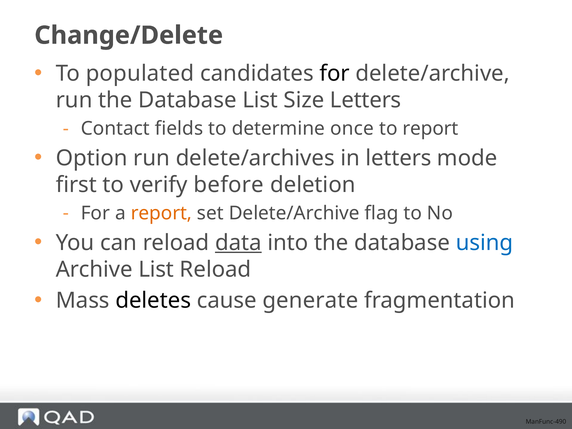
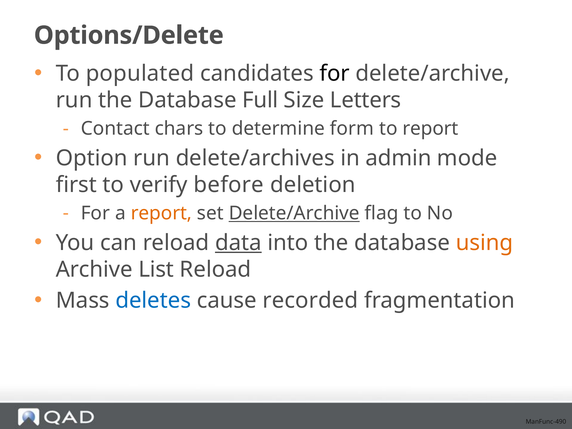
Change/Delete: Change/Delete -> Options/Delete (129, 35)
Database List: List -> Full (260, 100)
fields: fields -> chars (179, 129)
once: once -> form (352, 129)
in letters: letters -> admin (399, 158)
Delete/Archive underline: none -> present (294, 213)
using colour: blue -> orange (485, 243)
deletes colour: black -> blue (153, 301)
generate: generate -> recorded (310, 301)
